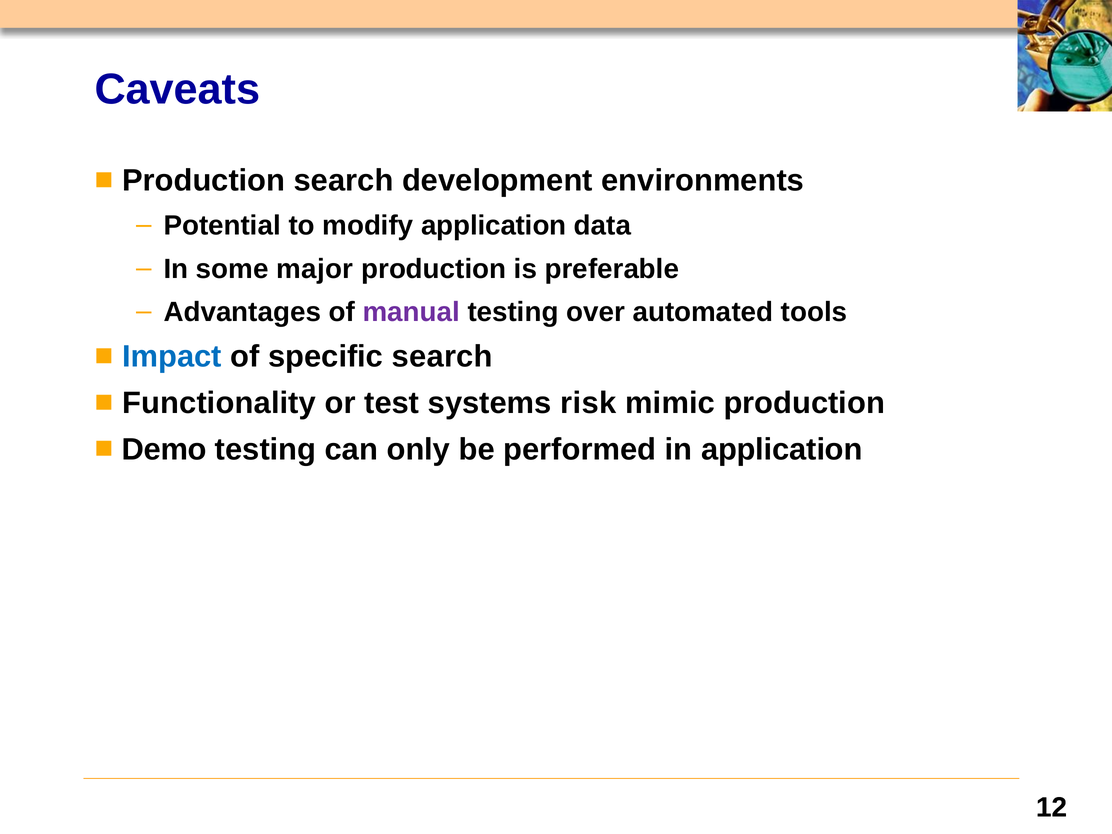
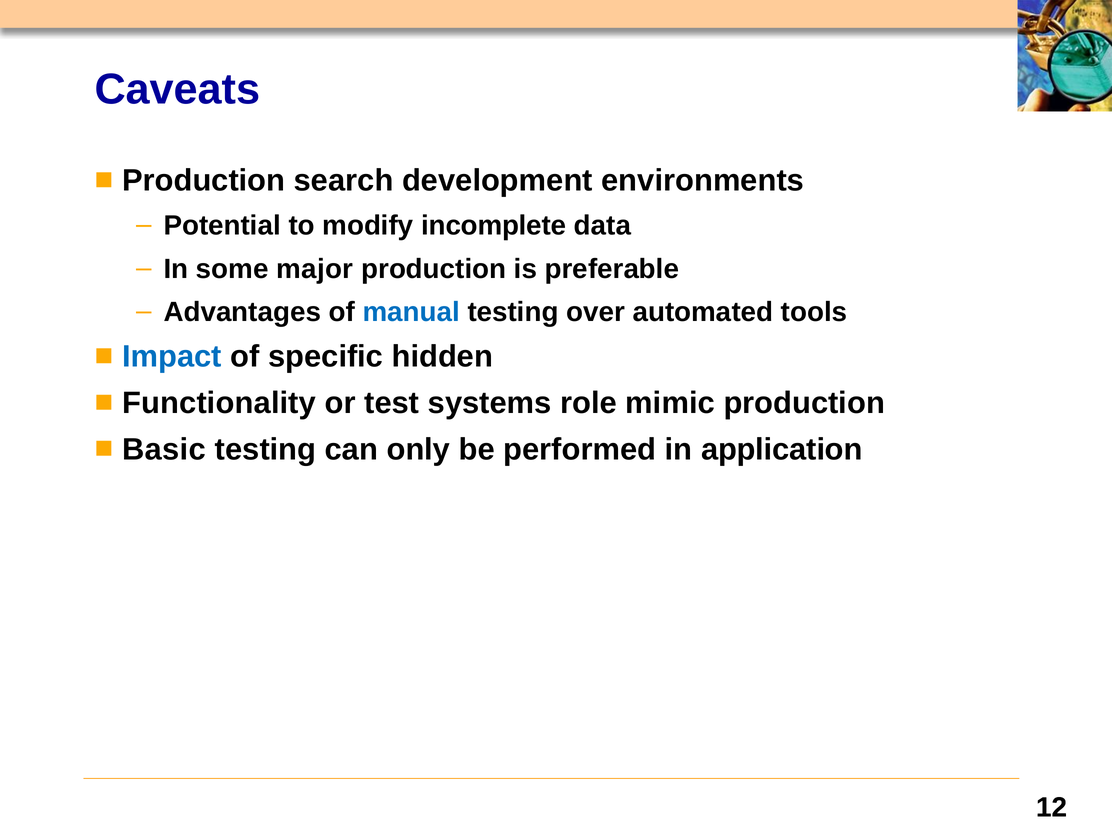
modify application: application -> incomplete (494, 226)
manual colour: purple -> blue (411, 312)
specific search: search -> hidden (442, 357)
risk: risk -> role (589, 403)
Demo: Demo -> Basic (164, 449)
